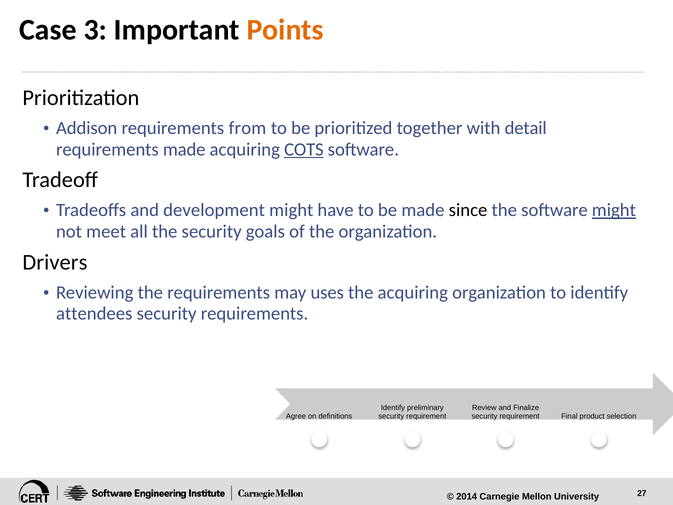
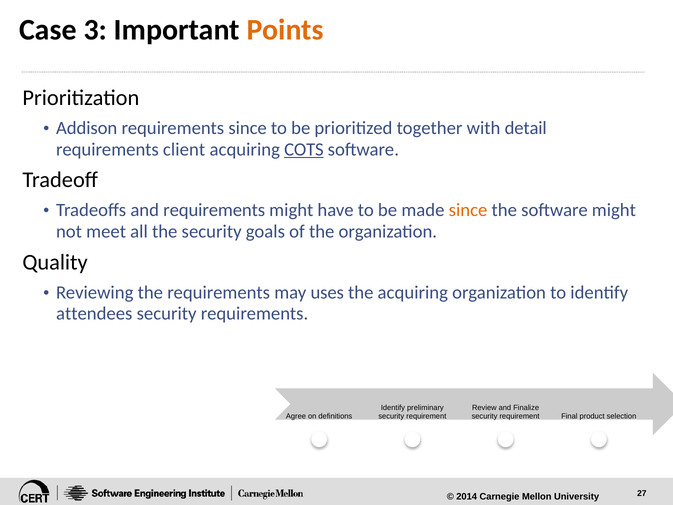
requirements from: from -> since (248, 128)
requirements made: made -> client (184, 149)
and development: development -> requirements (214, 210)
since colour: black -> orange (468, 210)
might underline: present -> none (614, 210)
Drivers: Drivers -> Quality (55, 262)
